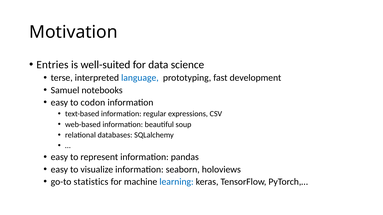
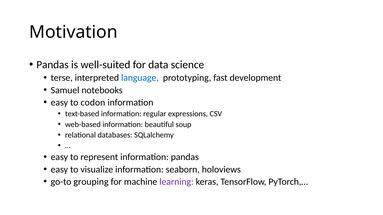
Entries: Entries -> Pandas (53, 65)
statistics: statistics -> grouping (91, 182)
learning colour: blue -> purple (177, 182)
